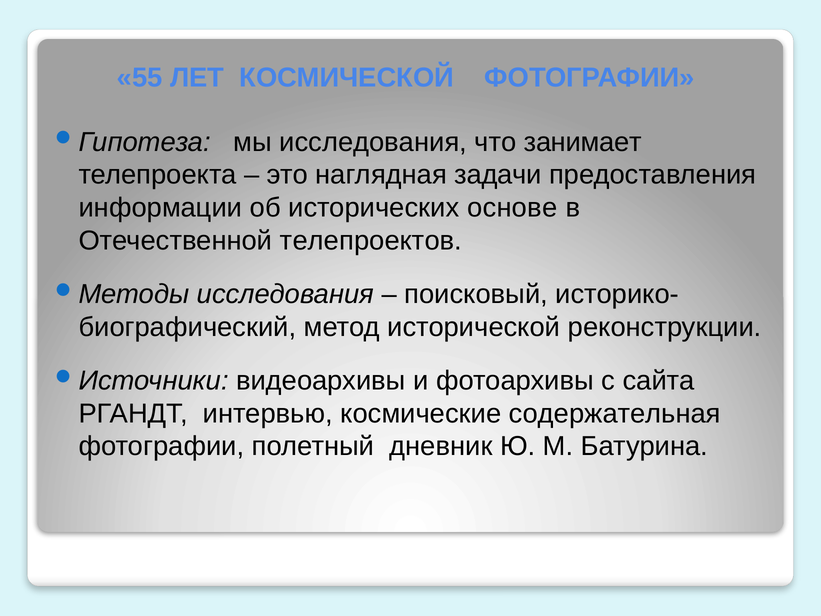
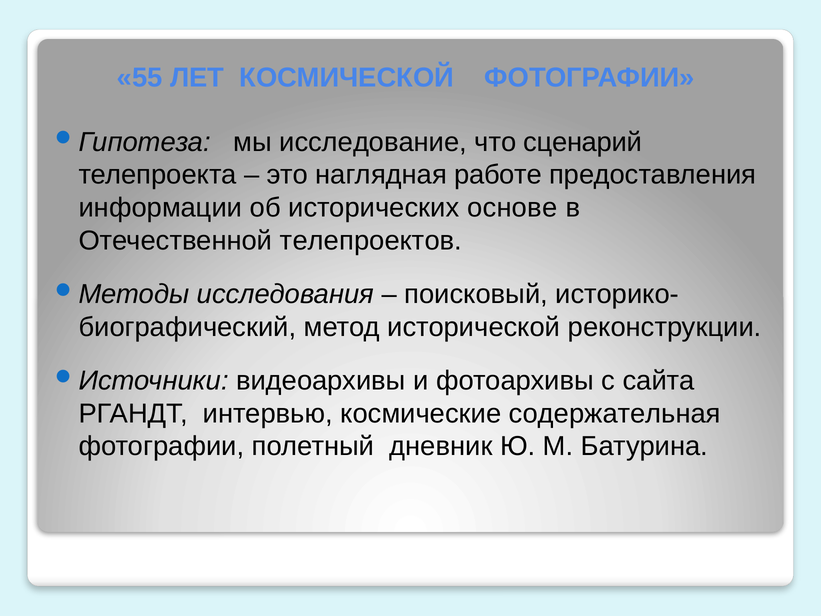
мы исследования: исследования -> исследование (373, 142)
занимает: занимает -> сценарий (583, 142)
задачи: задачи -> работе (498, 175)
